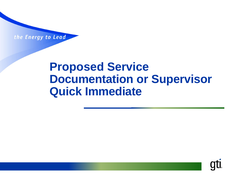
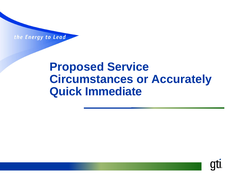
Documentation: Documentation -> Circumstances (91, 79)
Supervisor: Supervisor -> Accurately (182, 79)
